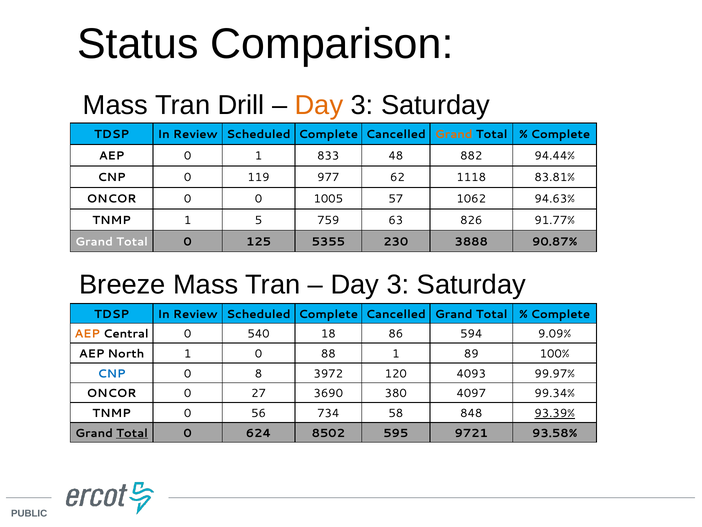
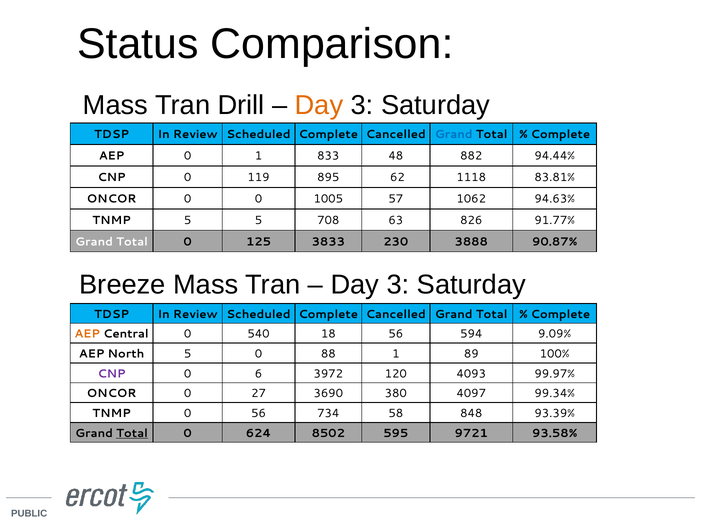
Grand colour: orange -> blue (454, 134)
977: 977 -> 895 (328, 177)
TNMP 1: 1 -> 5 (188, 220)
759: 759 -> 708 (328, 220)
5355: 5355 -> 3833 (328, 242)
18 86: 86 -> 56 (396, 334)
North 1: 1 -> 5 (188, 354)
CNP colour: blue -> purple (112, 373)
8: 8 -> 6 (259, 373)
93.39% underline: present -> none (555, 413)
